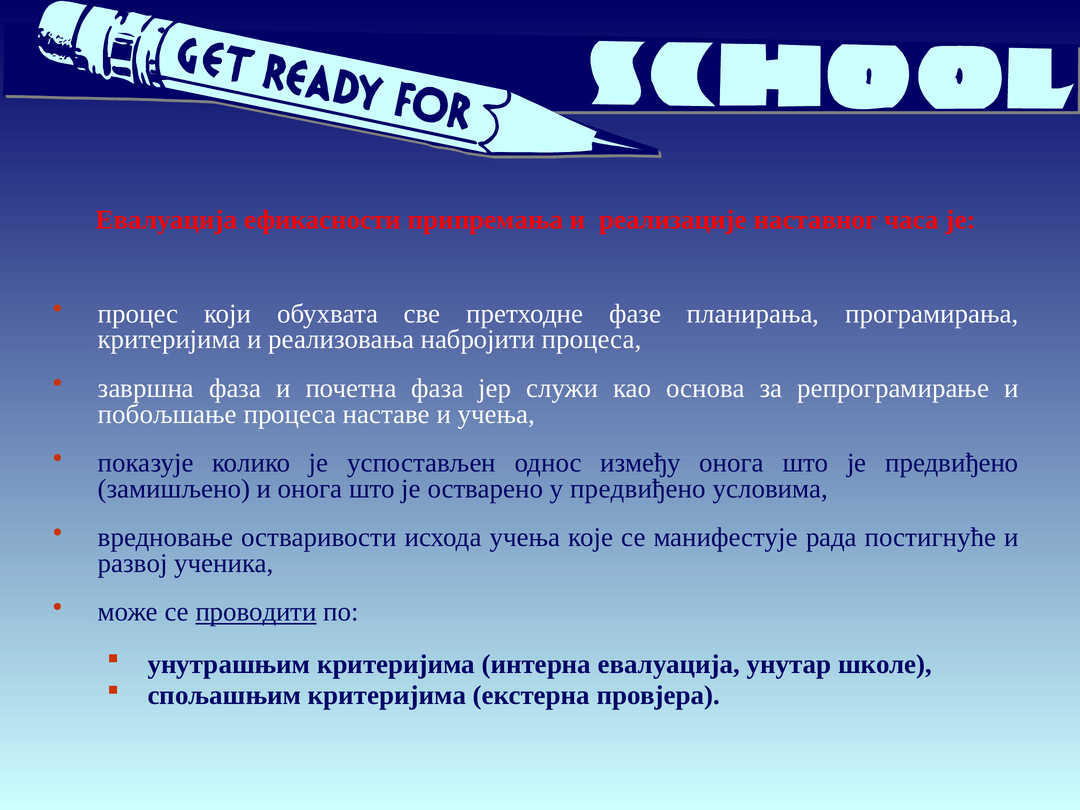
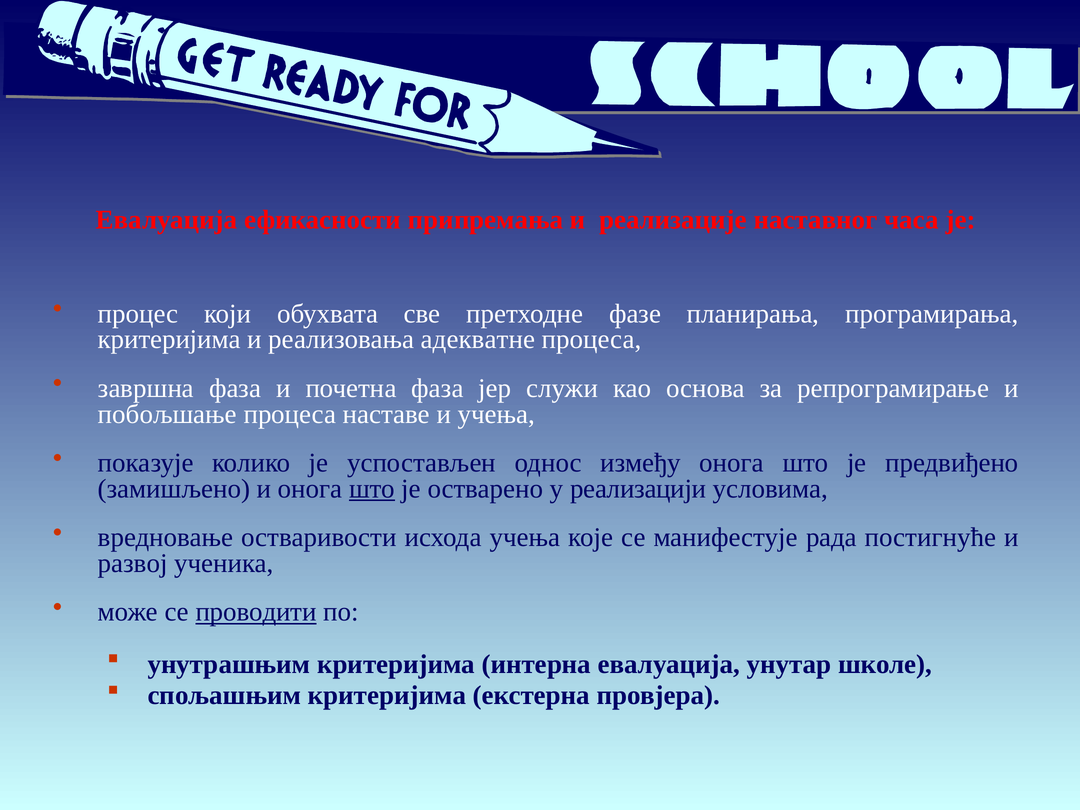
набројити: набројити -> адекватне (478, 340)
што underline: none -> present (372, 489)
у предвиђено: предвиђено -> реализацији (638, 489)
